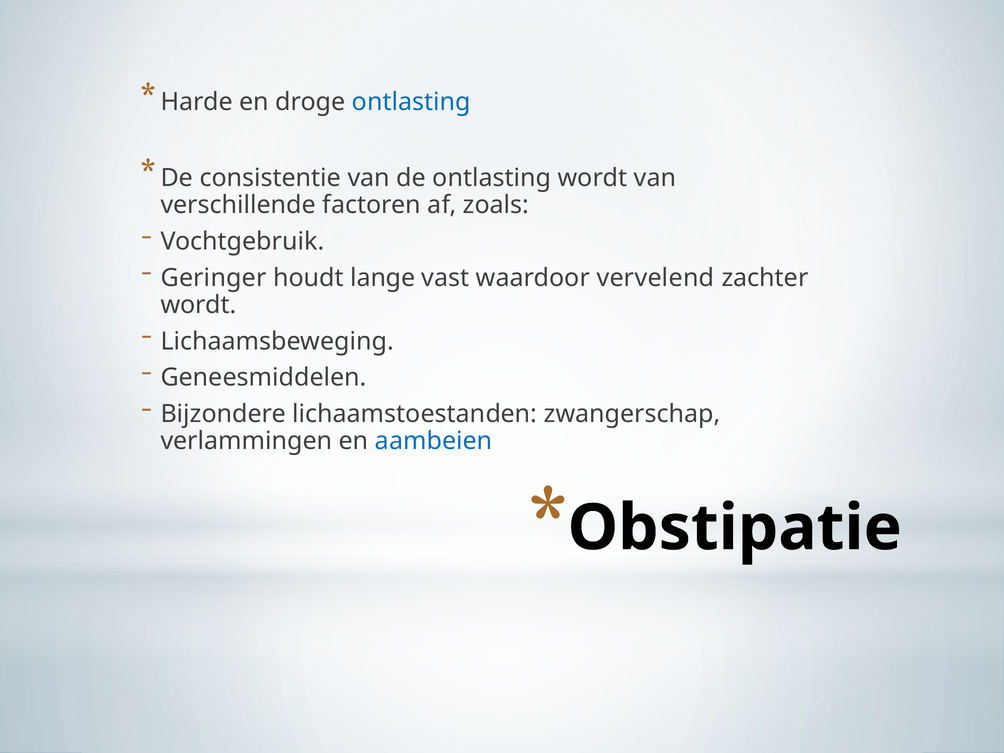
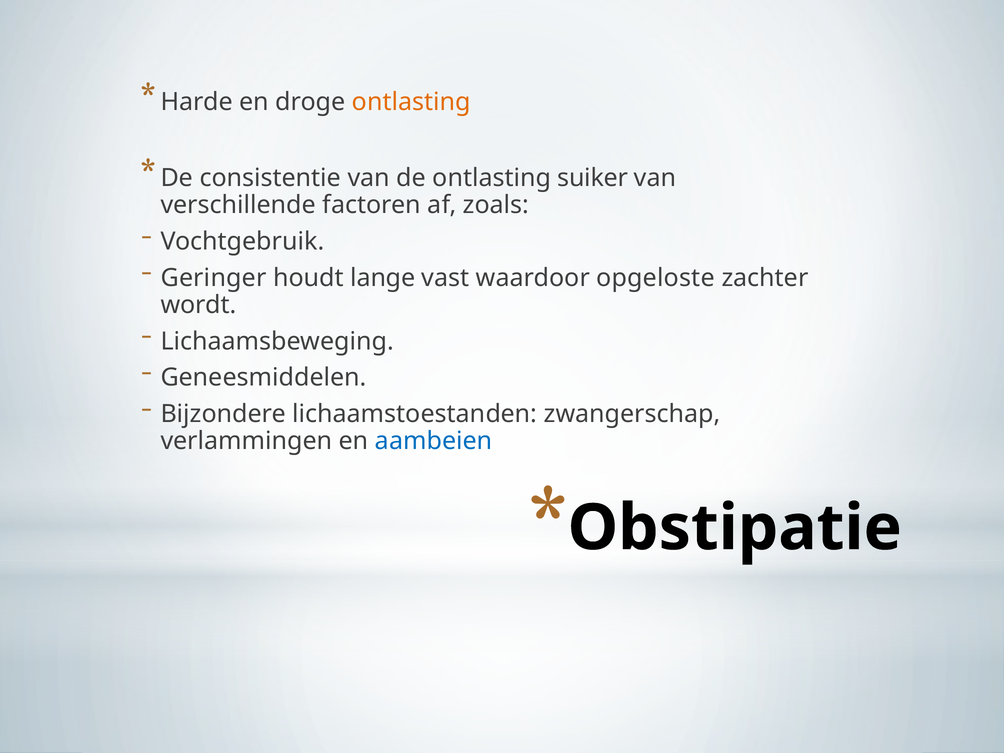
ontlasting colour: blue -> orange (411, 102)
ontlasting wordt: wordt -> suiker (593, 178)
vervelend: vervelend -> opgeloste (655, 278)
